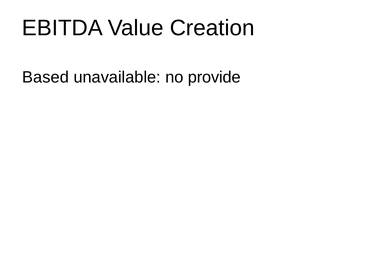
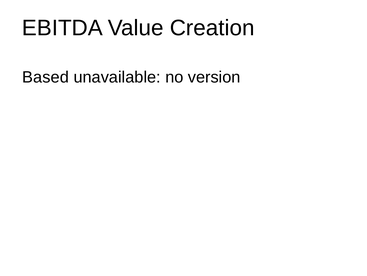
provide: provide -> version (214, 77)
